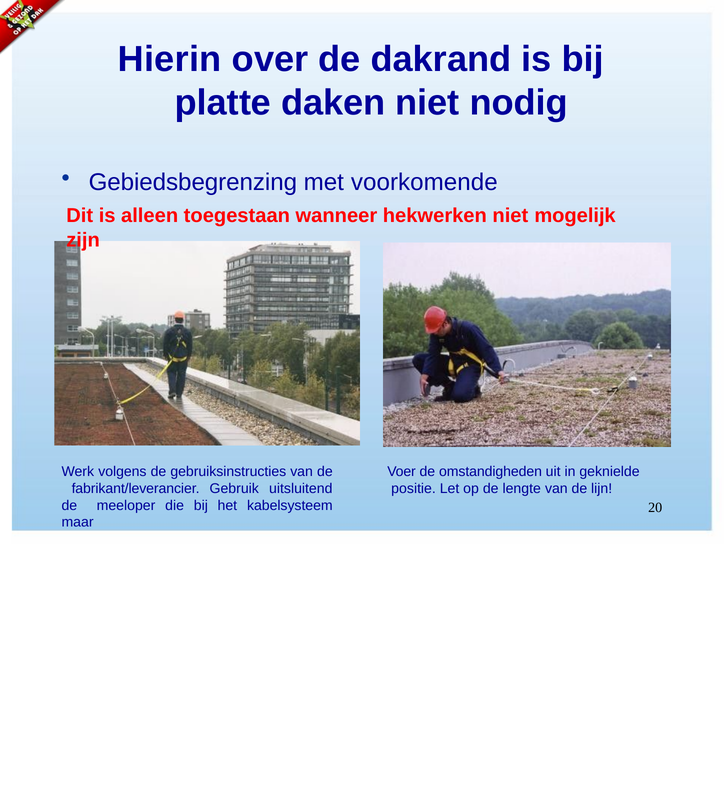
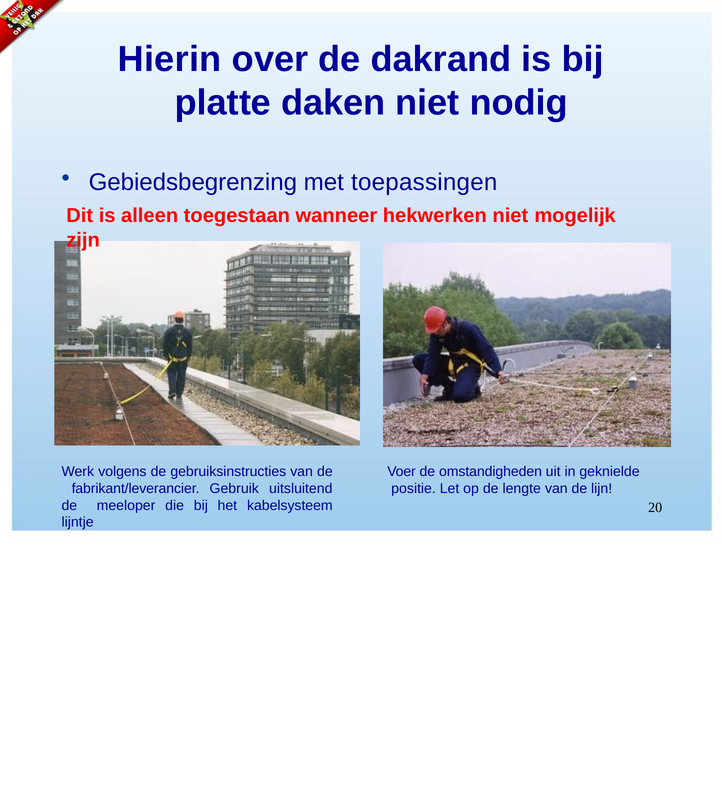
voorkomende: voorkomende -> toepassingen (424, 182)
maar: maar -> lijntje (78, 522)
